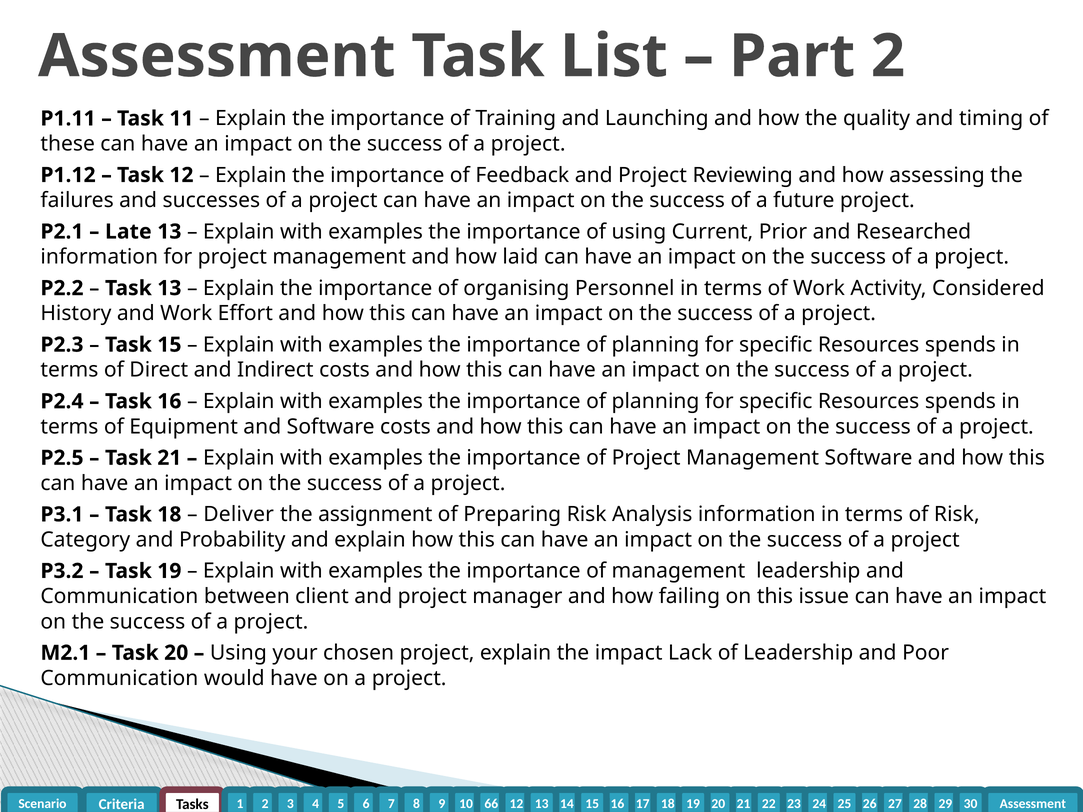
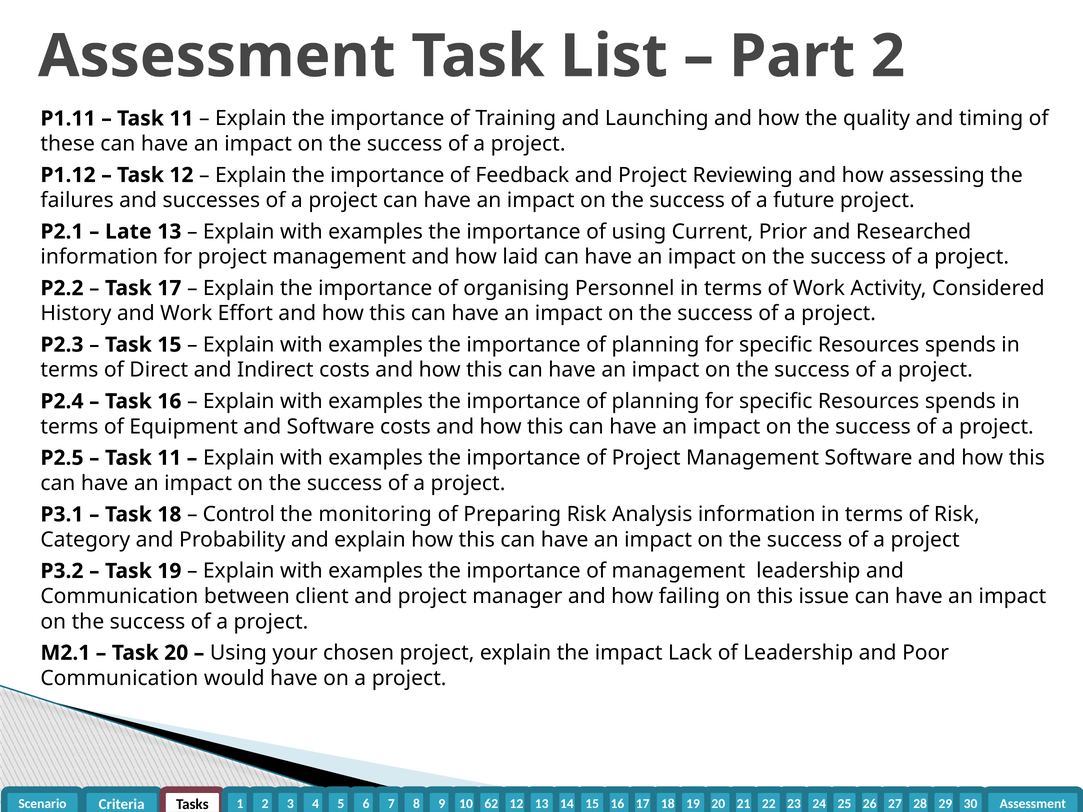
Task 13: 13 -> 17 (169, 288)
21: 21 -> 11 (169, 458)
Deliver: Deliver -> Control (239, 515)
assignment: assignment -> monitoring (375, 515)
66: 66 -> 62 (491, 804)
